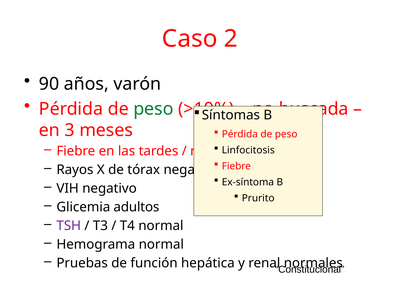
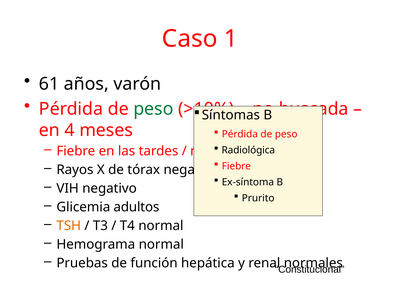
2: 2 -> 1 (231, 39)
90: 90 -> 61 (49, 84)
3: 3 -> 4 (70, 130)
Linfocitosis: Linfocitosis -> Radiológica (248, 150)
TSH colour: purple -> orange (69, 226)
